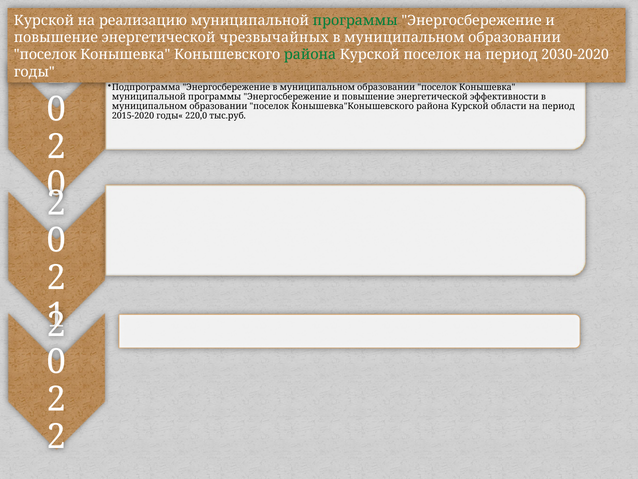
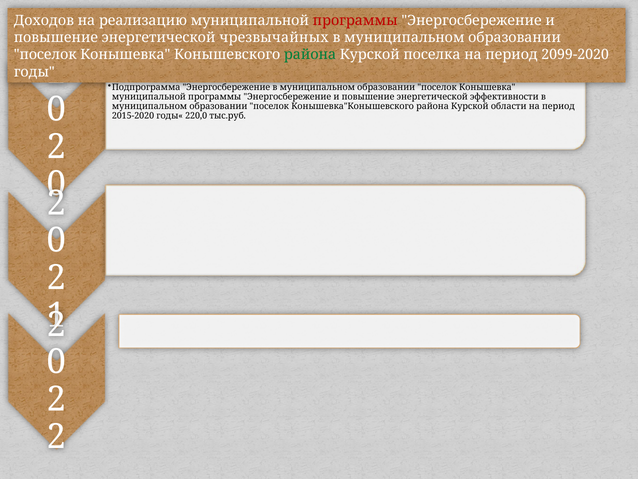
Курской: Курской -> Доходов (44, 21)
программы colour: green -> red (355, 21)
Курской поселок: поселок -> поселка (432, 55)
2030-2020: 2030-2020 -> 2099-2020 (575, 55)
